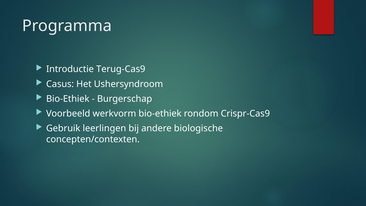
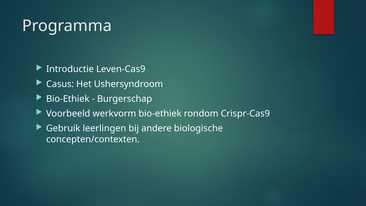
Terug-Cas9: Terug-Cas9 -> Leven-Cas9 (121, 69)
